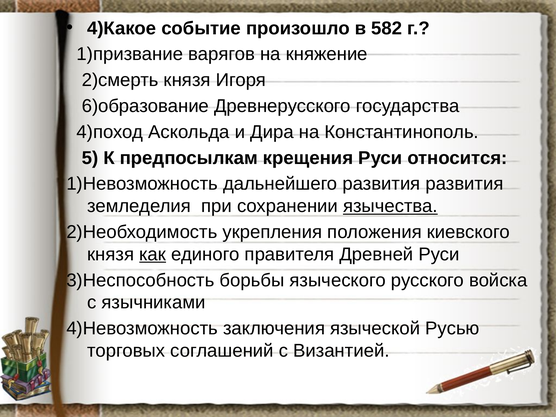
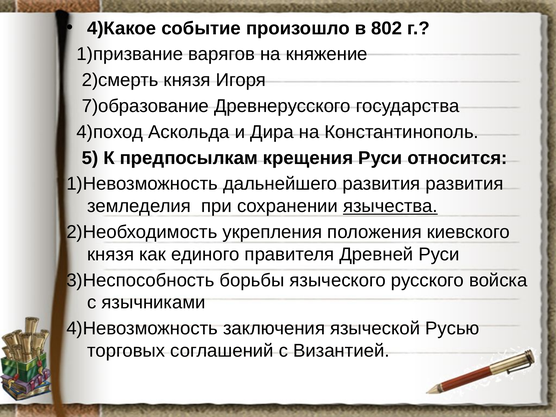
582: 582 -> 802 (387, 28)
6)образование: 6)образование -> 7)образование (145, 106)
как underline: present -> none (153, 254)
